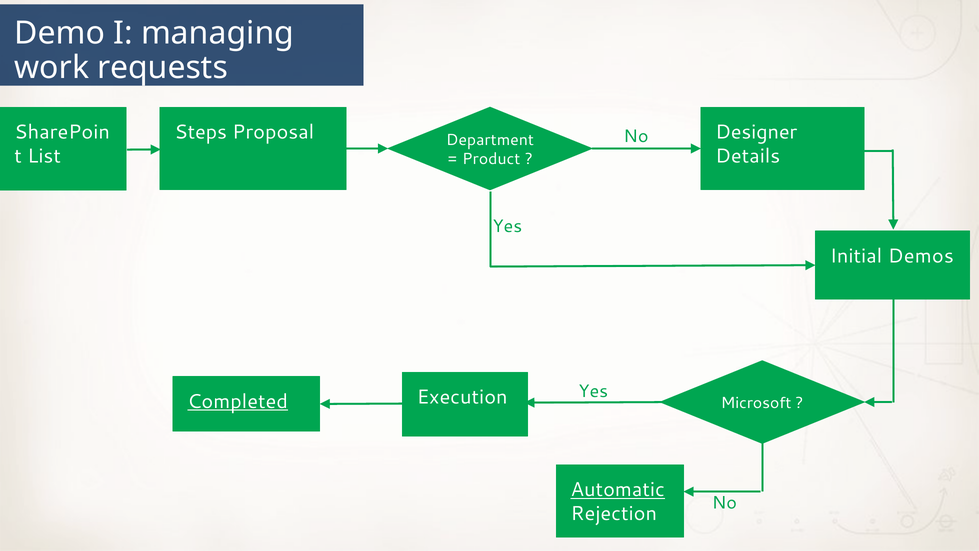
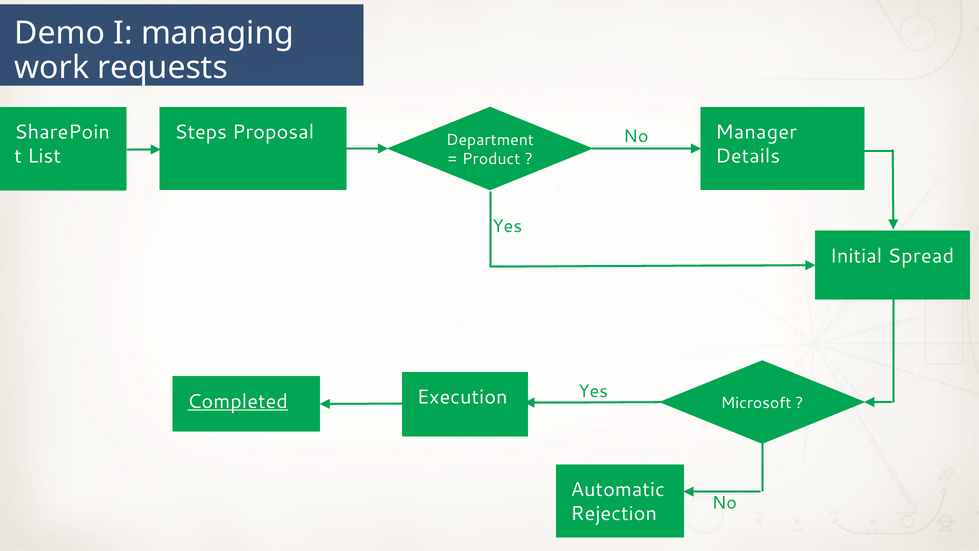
Designer: Designer -> Manager (756, 132)
Demos: Demos -> Spread (921, 256)
Automatic underline: present -> none (618, 489)
